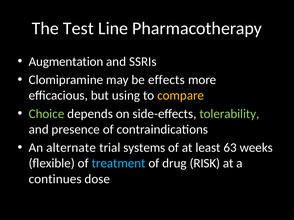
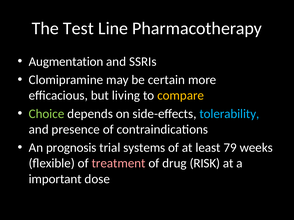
effects: effects -> certain (166, 80)
using: using -> living (126, 96)
tolerability colour: light green -> light blue (229, 114)
alternate: alternate -> prognosis (71, 148)
63: 63 -> 79 (230, 148)
treatment colour: light blue -> pink (119, 164)
continues: continues -> important (55, 179)
